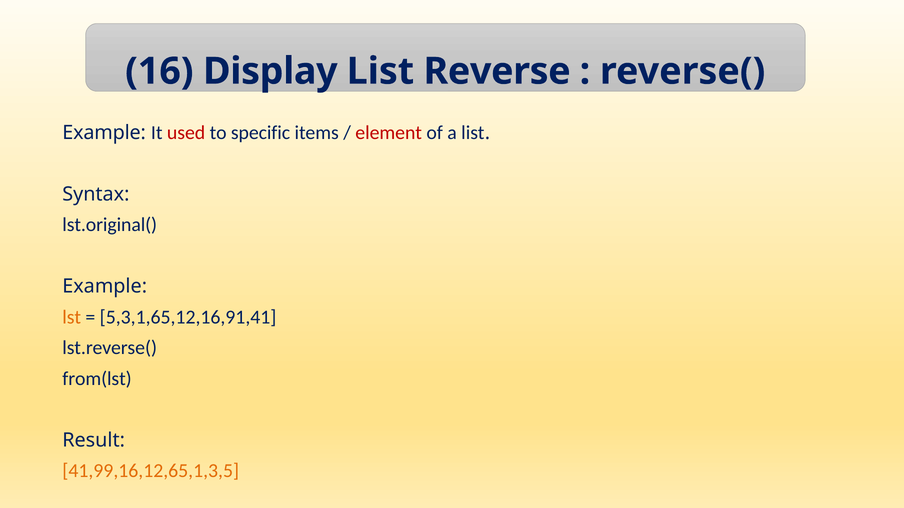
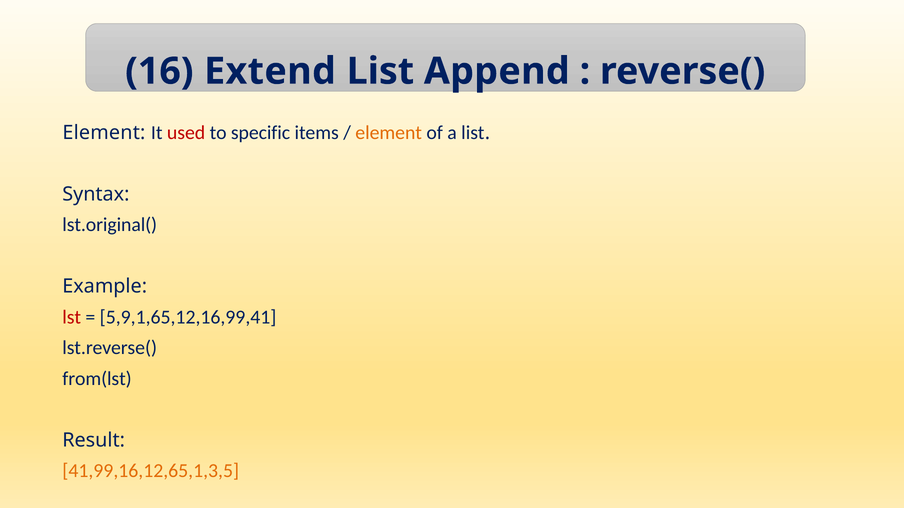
Display: Display -> Extend (270, 71)
Reverse: Reverse -> Append (497, 71)
Example: Example -> Element (104, 133)
element colour: red -> orange (389, 133)
lst colour: orange -> red (72, 317)
5,3,1,65,12,16,91,41: 5,3,1,65,12,16,91,41 -> 5,9,1,65,12,16,99,41 (188, 317)
